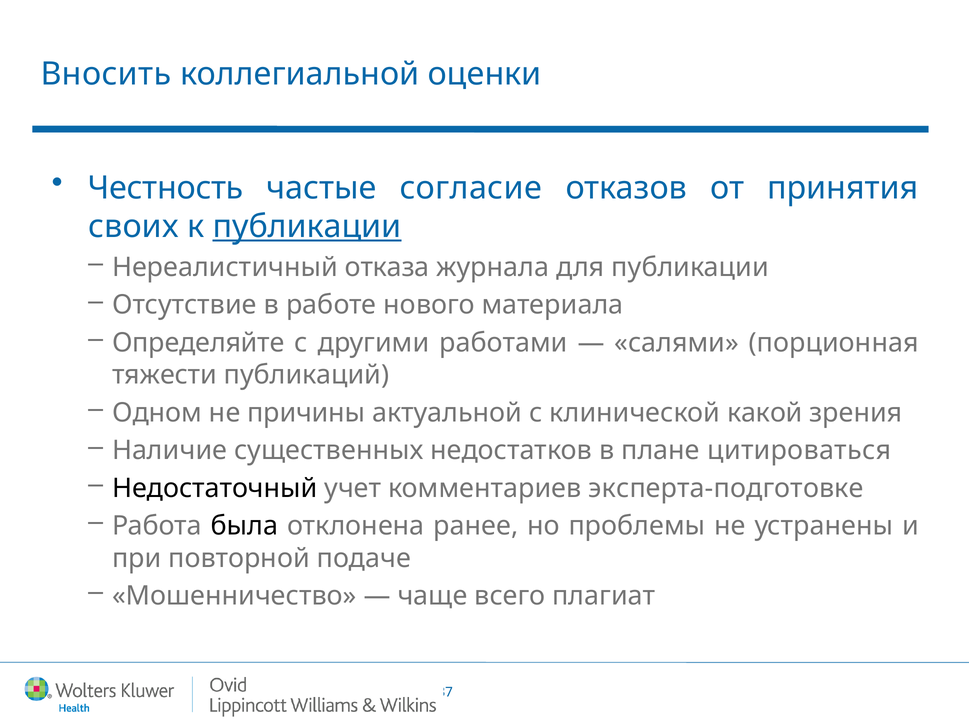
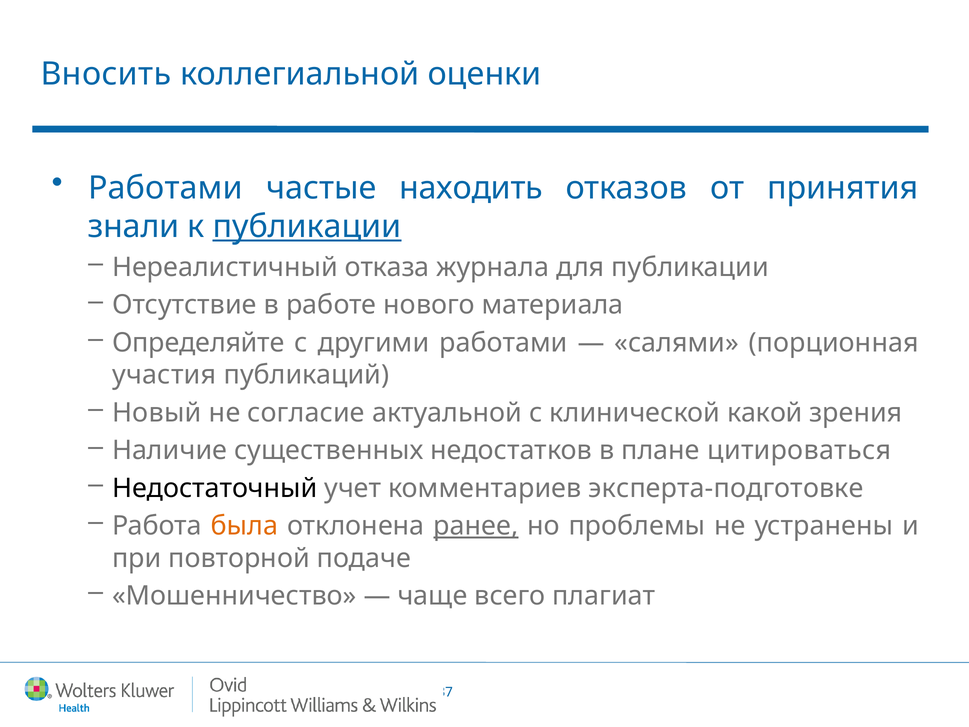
Честность: Честность -> Работами (165, 188)
согласие: согласие -> находить (471, 188)
своих: своих -> знали (134, 227)
тяжести: тяжести -> участия (164, 375)
Одном: Одном -> Новый (157, 413)
причины: причины -> согласие (306, 413)
была colour: black -> orange (245, 526)
ранее underline: none -> present (476, 526)
